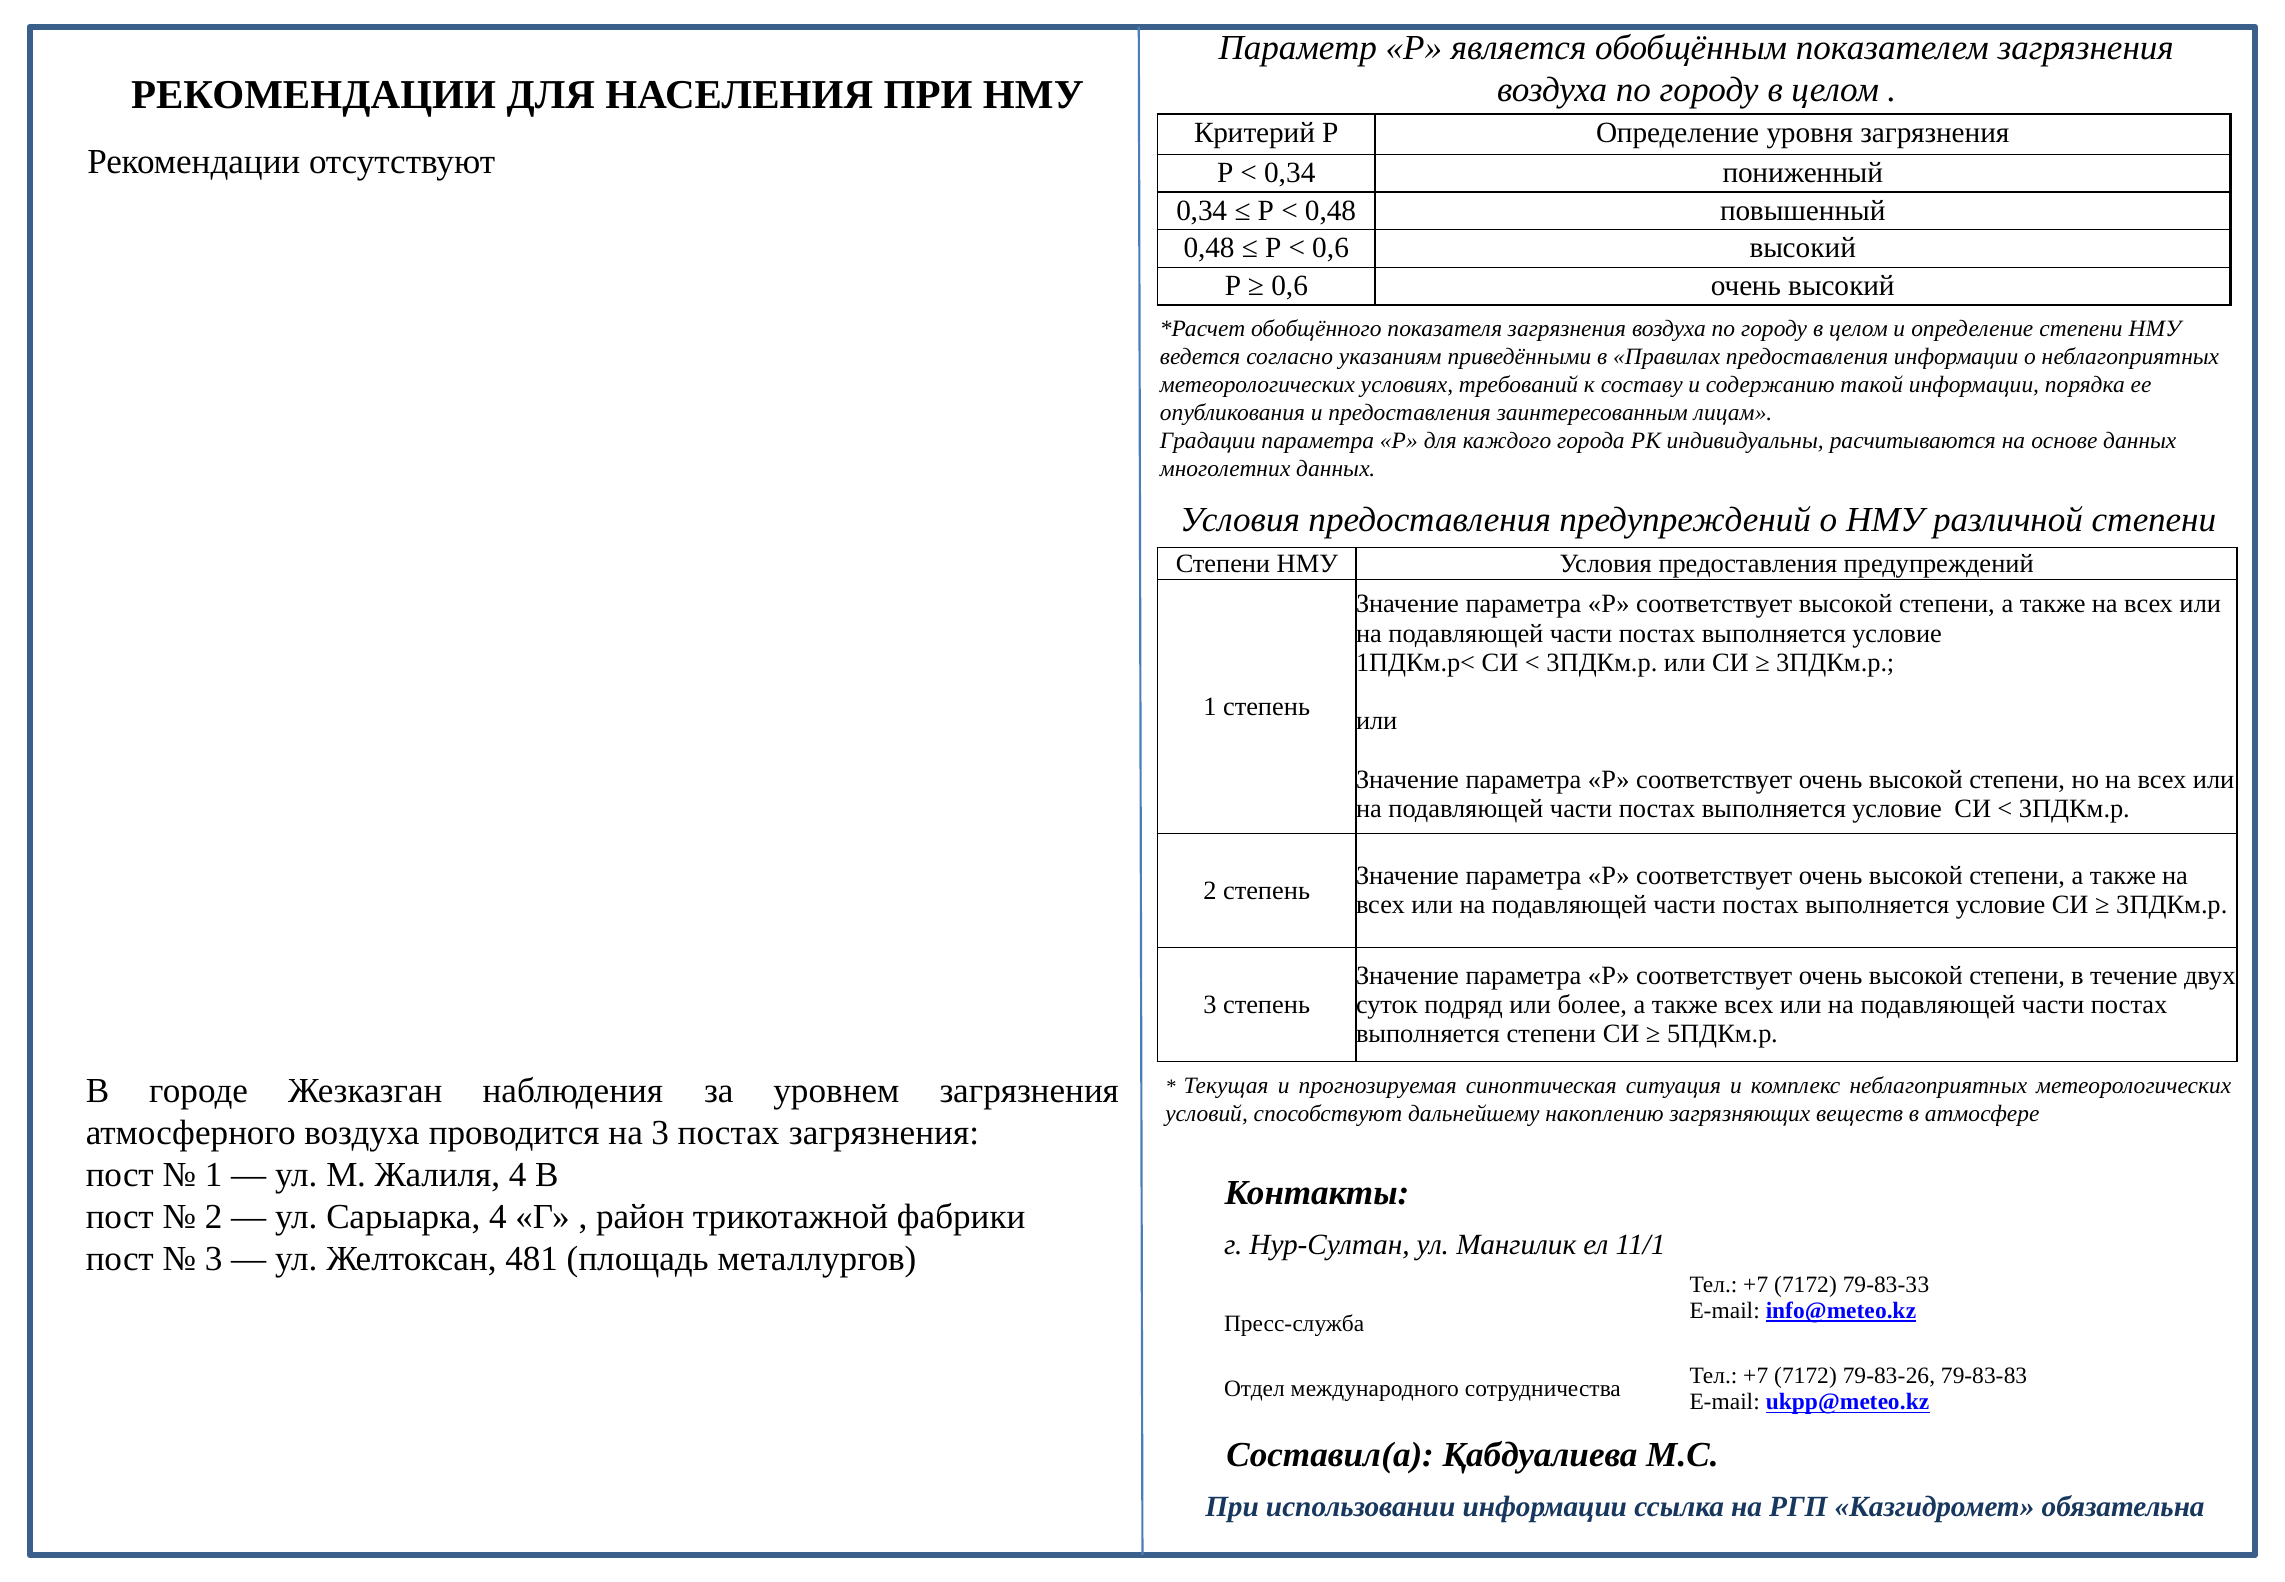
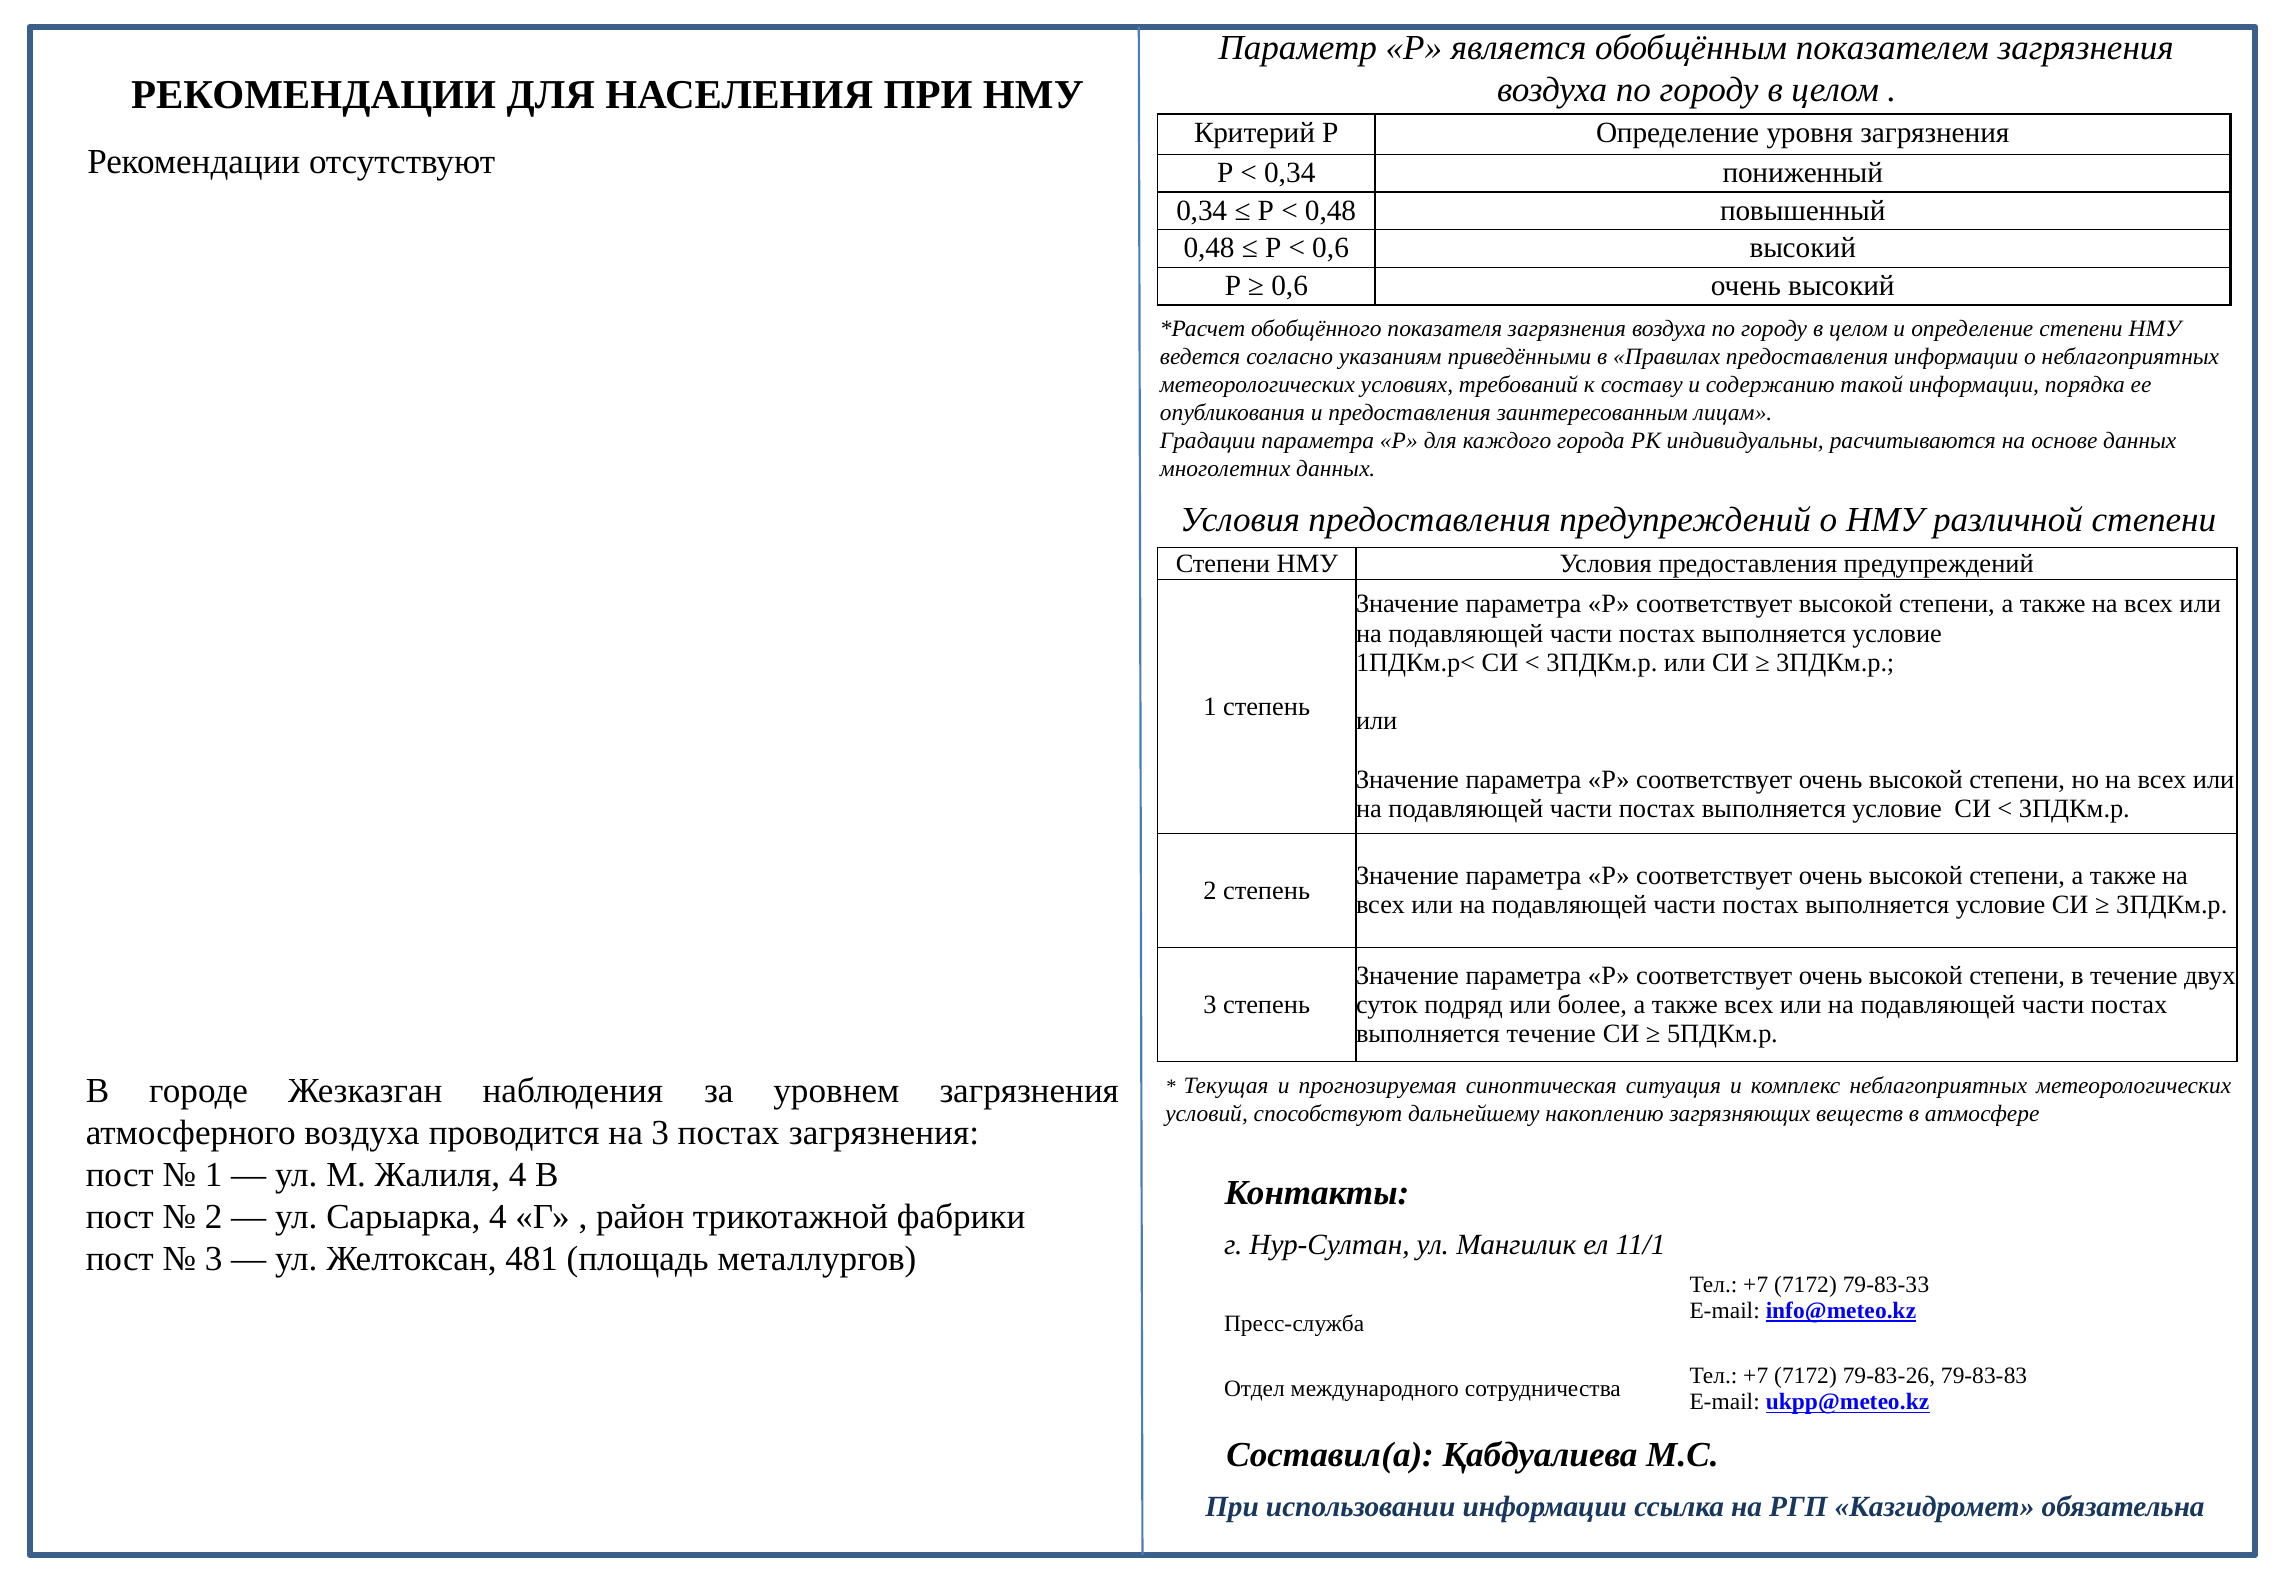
выполняется степени: степени -> течение (1551, 1034)
